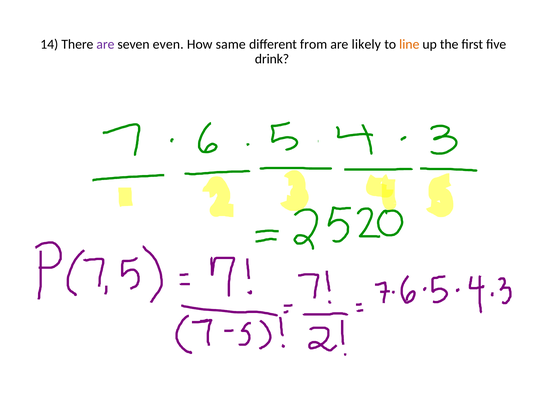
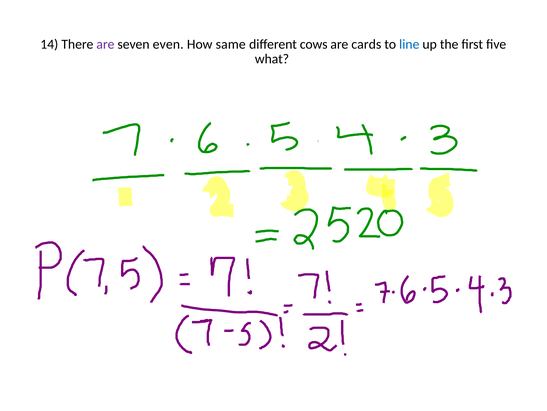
from: from -> cows (314, 44)
likely: likely -> cards (366, 44)
line colour: orange -> blue (409, 44)
drink: drink -> what (272, 59)
